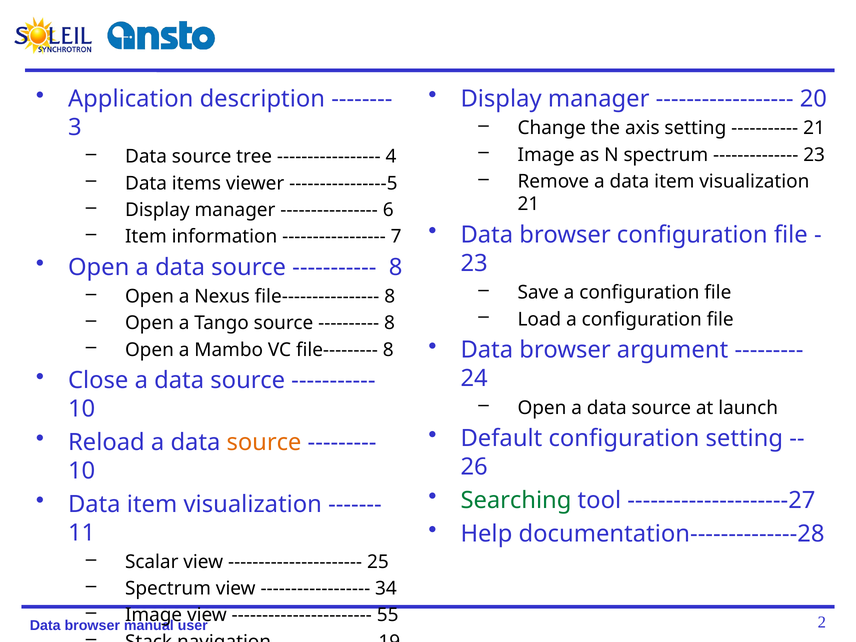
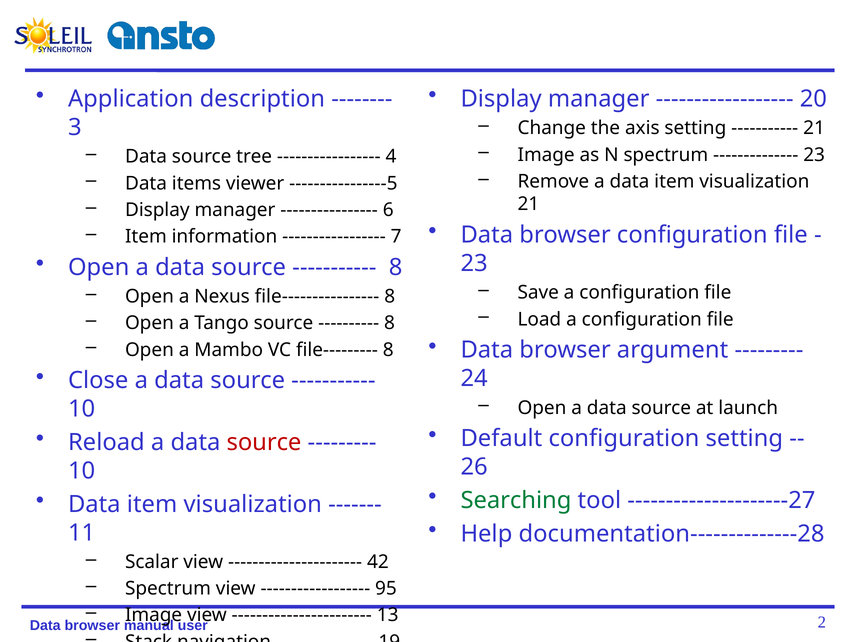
source colour: orange -> red (264, 442)
25: 25 -> 42 (378, 562)
34: 34 -> 95 (386, 589)
55: 55 -> 13 (388, 615)
